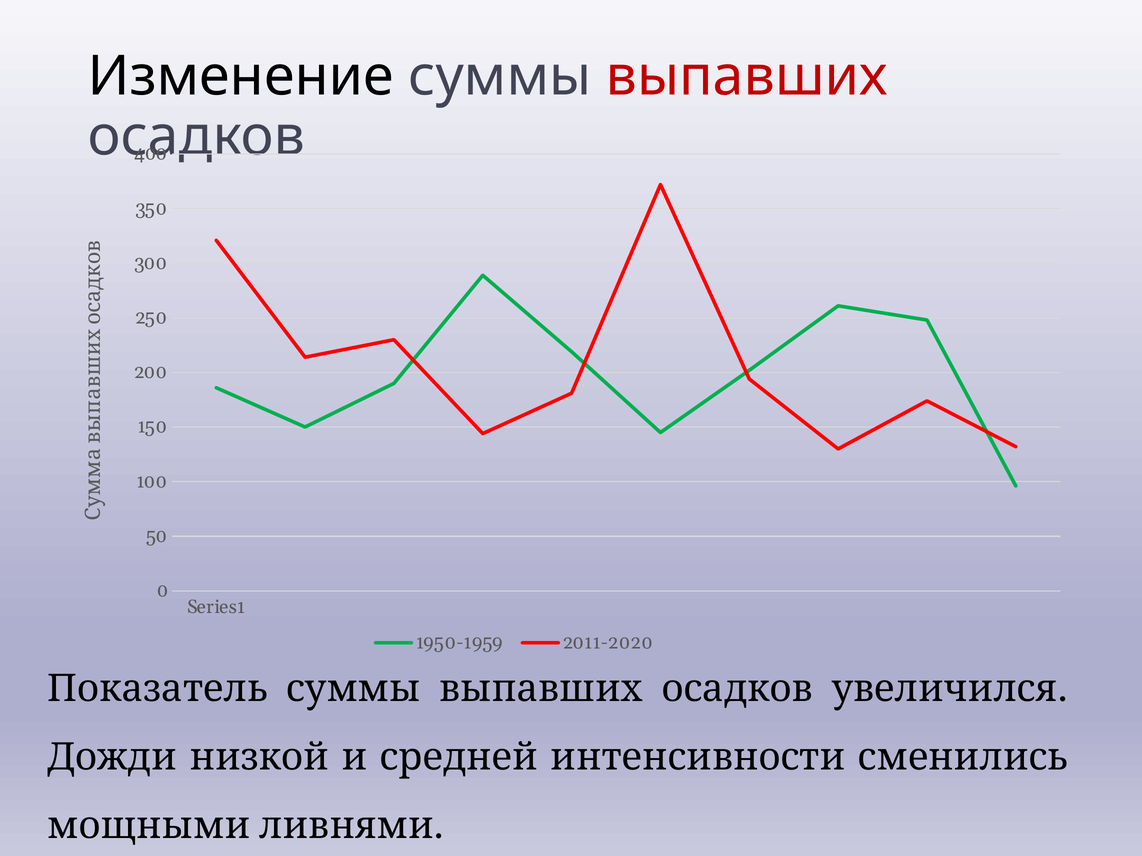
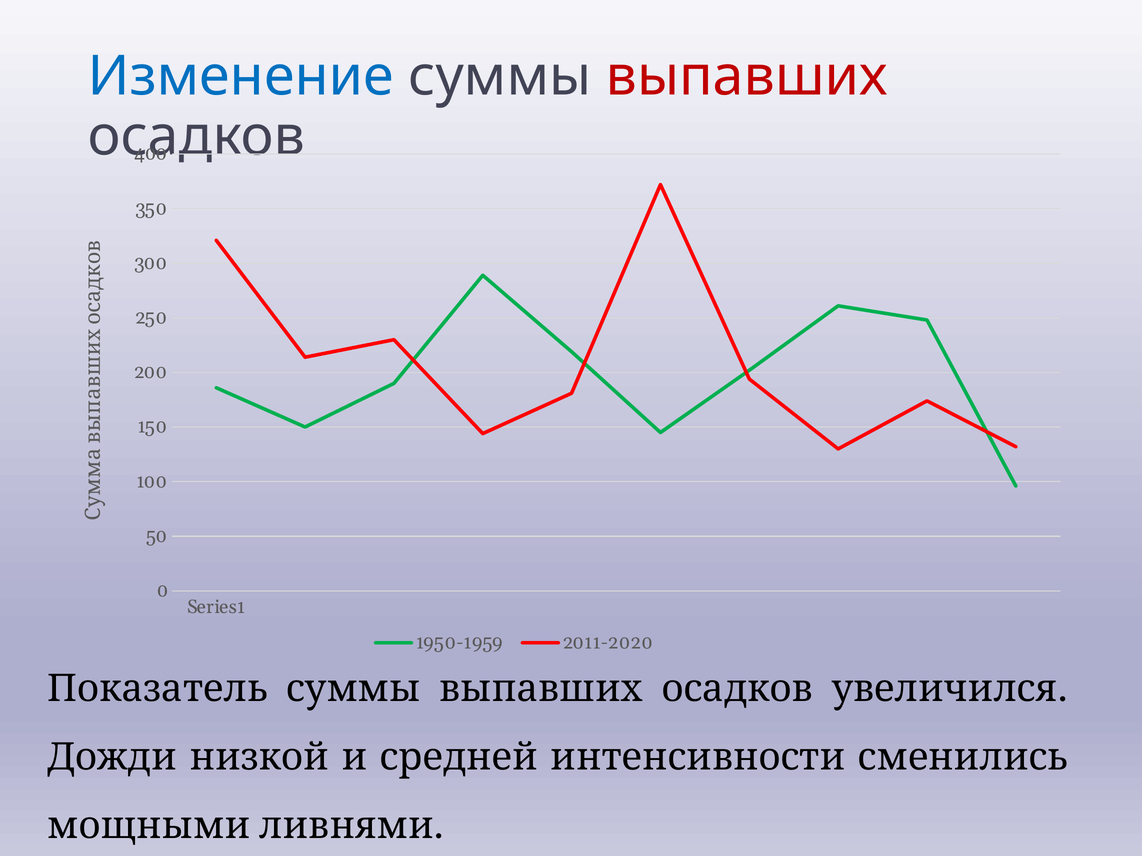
Изменение colour: black -> blue (241, 76)
